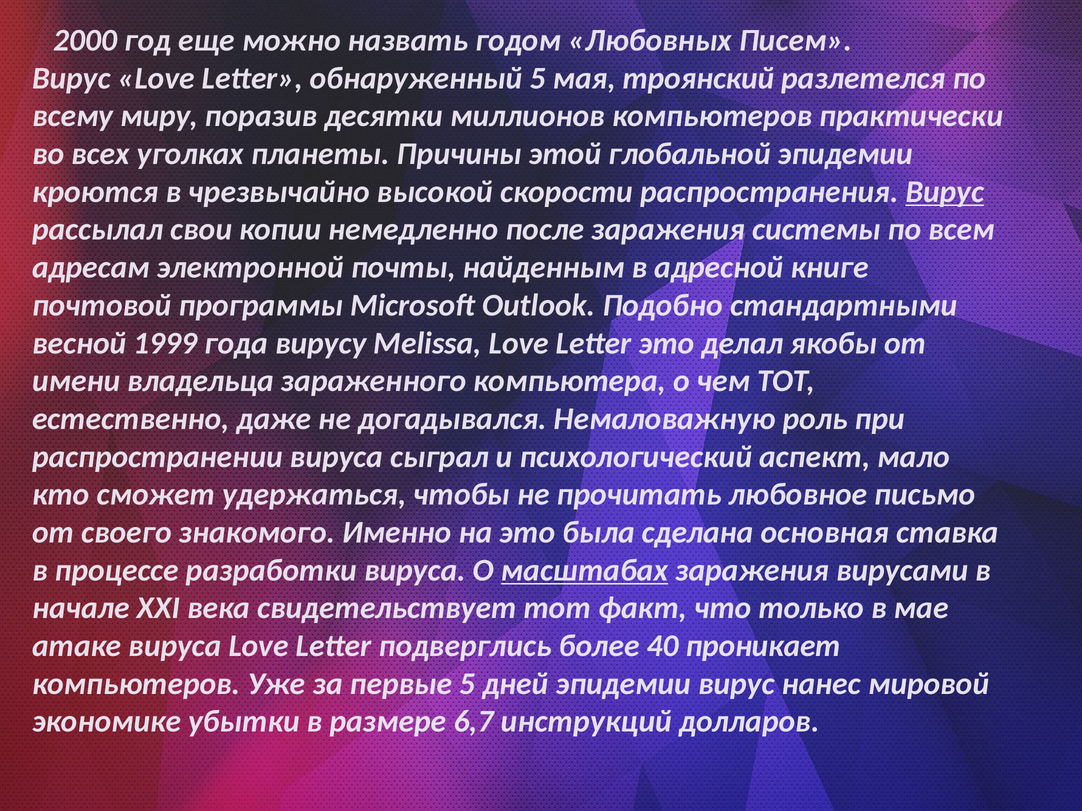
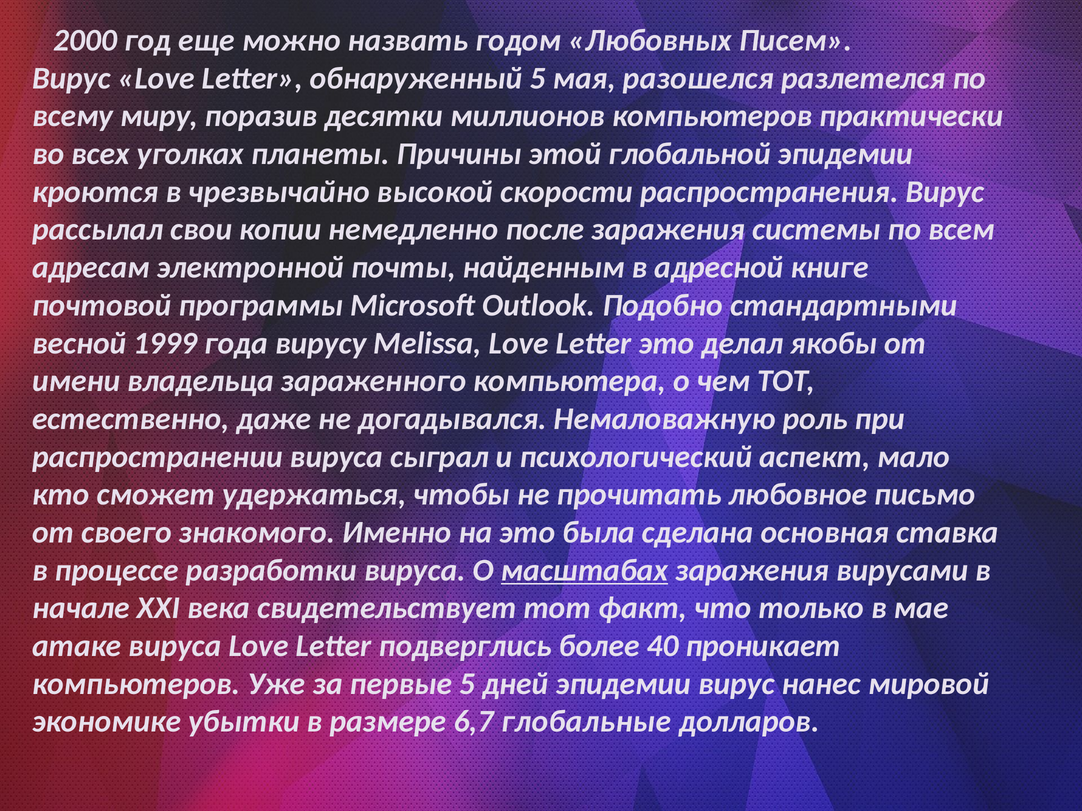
троянский: троянский -> разошелся (698, 78)
Вирус underline: present -> none (945, 192)
инструкций: инструкций -> глобальные (586, 722)
